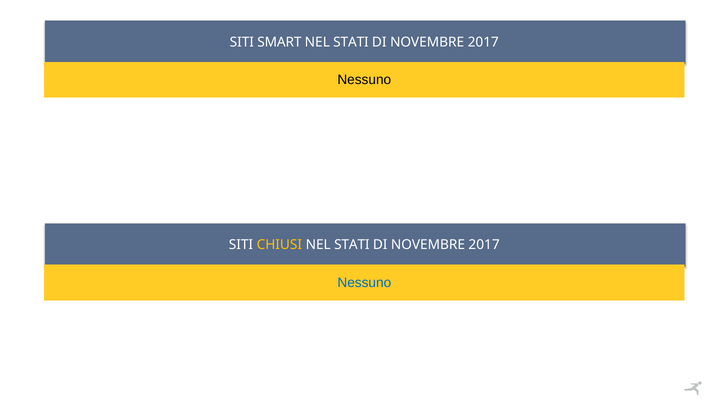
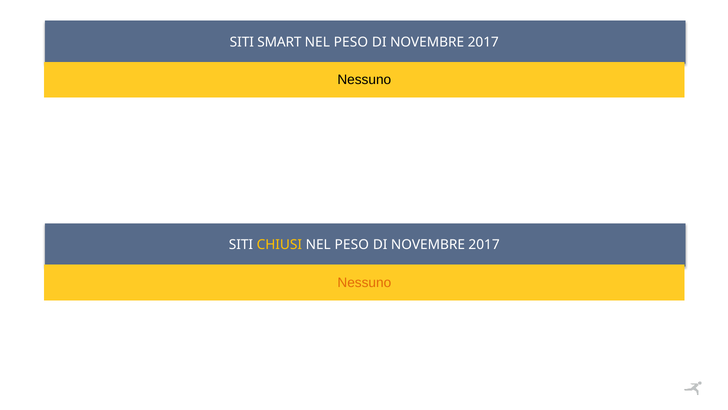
STATI: STATI -> PESO (351, 42)
STATI: STATI -> PESO (352, 245)
Nessuno colour: blue -> orange (364, 282)
